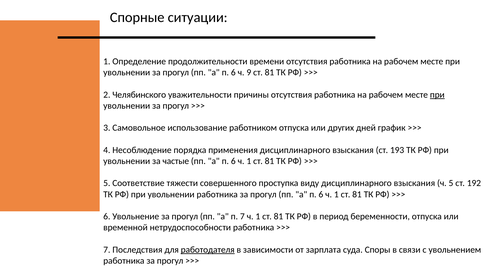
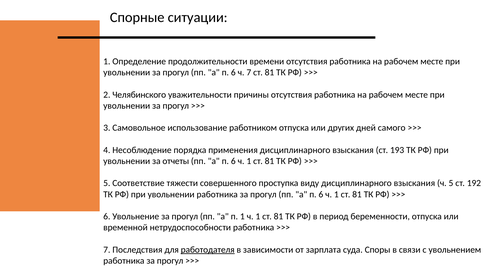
ч 9: 9 -> 7 (249, 73)
при underline: present -> none (437, 95)
график: график -> самого (392, 128)
частые: частые -> отчеты (176, 161)
п 7: 7 -> 1 (242, 217)
